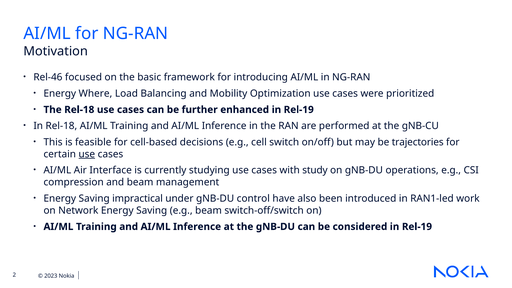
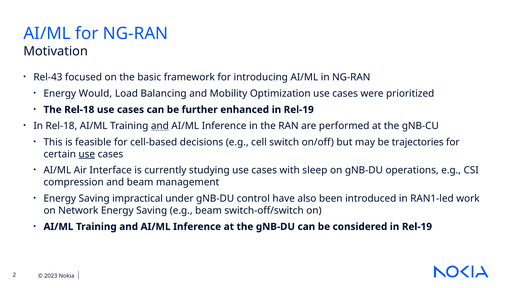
Rel-46: Rel-46 -> Rel-43 (48, 77)
Where: Where -> Would (95, 93)
and underline: none -> present (160, 126)
study: study -> sleep (315, 170)
